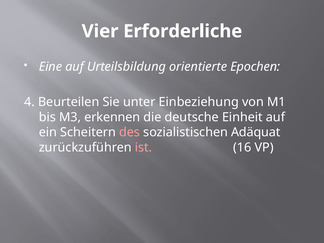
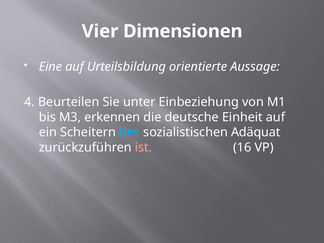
Erforderliche: Erforderliche -> Dimensionen (183, 31)
Epochen: Epochen -> Aussage (255, 67)
des colour: pink -> light blue (130, 132)
